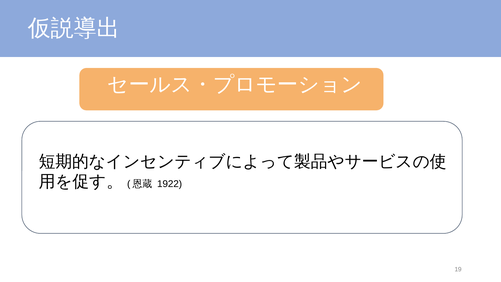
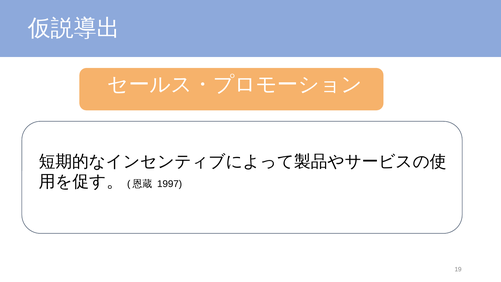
1922: 1922 -> 1997 (170, 184)
